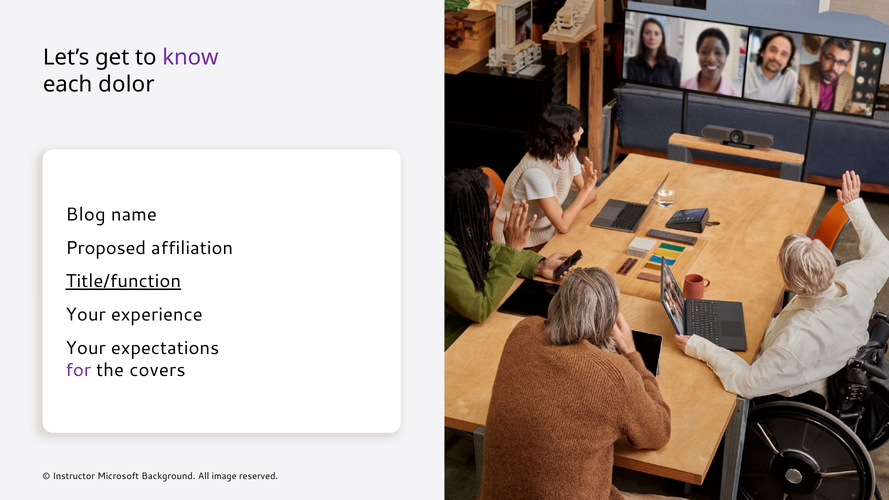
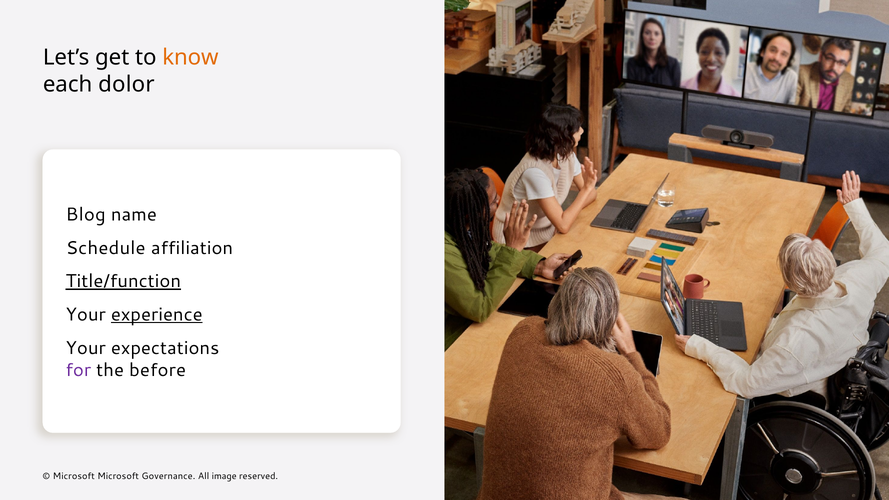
know colour: purple -> orange (190, 58)
Proposed: Proposed -> Schedule (106, 248)
experience underline: none -> present (157, 315)
covers: covers -> before (158, 370)
Instructor: Instructor -> Microsoft (74, 476)
Background: Background -> Governance (168, 476)
